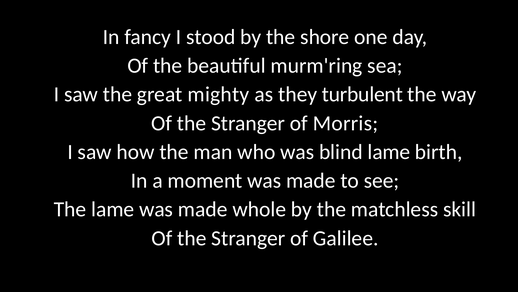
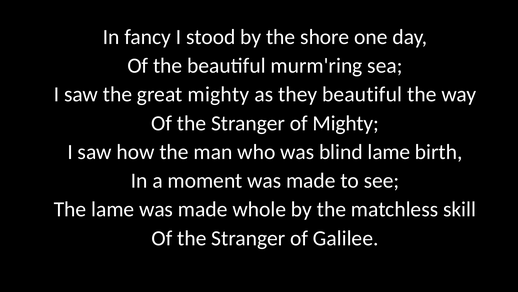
they turbulent: turbulent -> beautiful (362, 94)
of Morris: Morris -> Mighty (346, 123)
